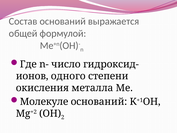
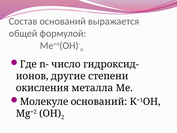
одного: одного -> другие (68, 76)
